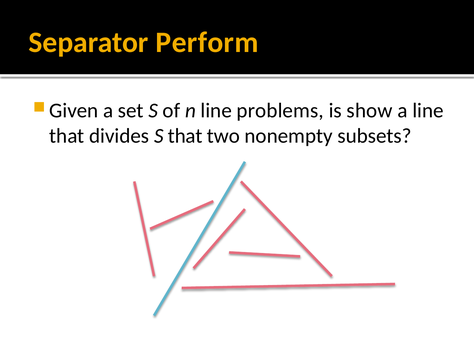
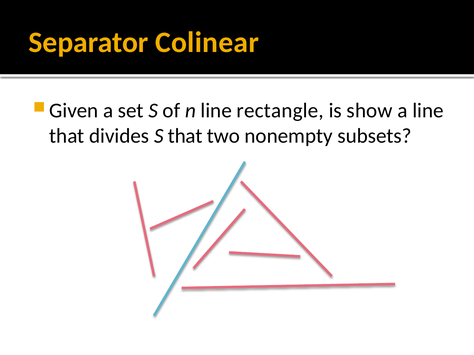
Perform: Perform -> Colinear (207, 43)
problems: problems -> rectangle (280, 111)
